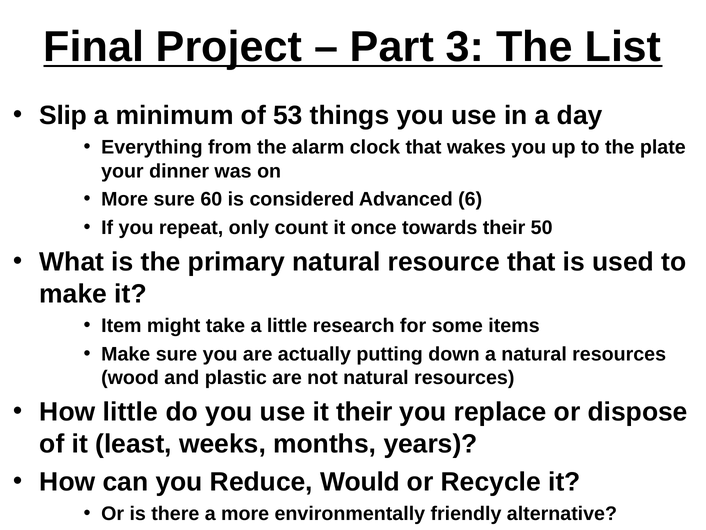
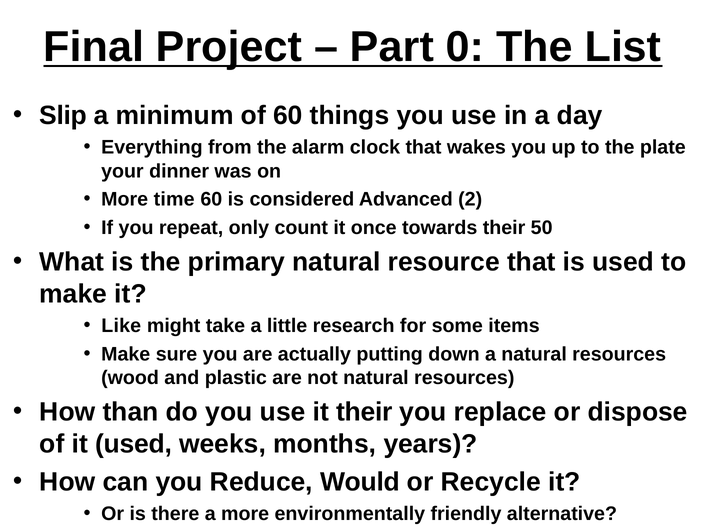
3: 3 -> 0 (465, 47)
of 53: 53 -> 60 (288, 115)
More sure: sure -> time (174, 199)
6: 6 -> 2 (470, 199)
Item: Item -> Like (121, 325)
How little: little -> than (131, 412)
it least: least -> used (134, 443)
